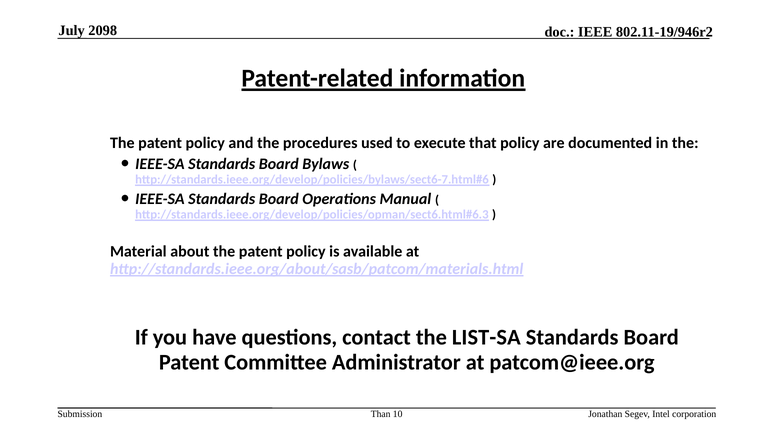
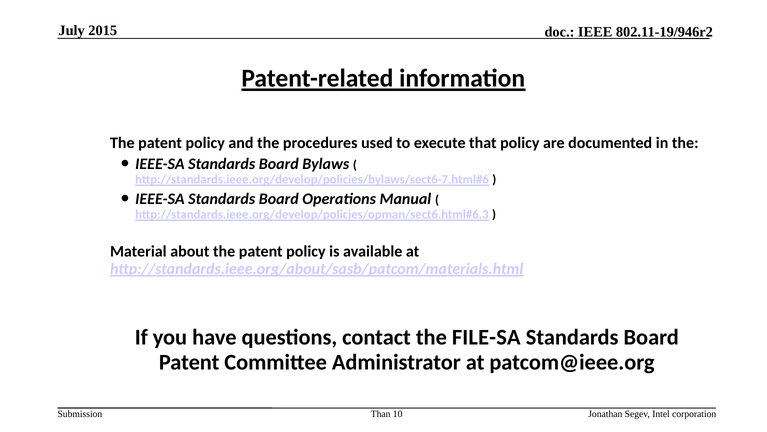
2098: 2098 -> 2015 (103, 30)
LIST-SA: LIST-SA -> FILE-SA (486, 337)
